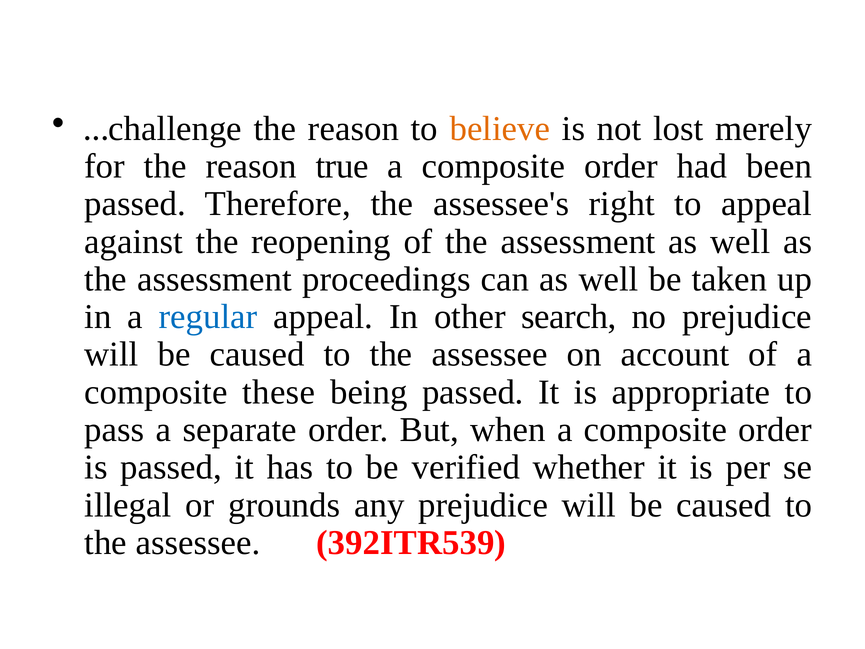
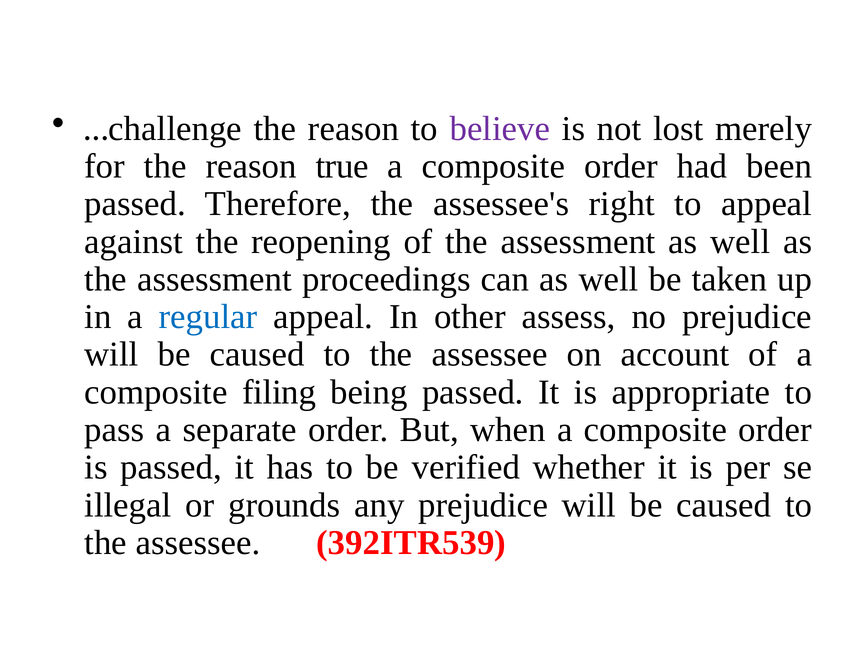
believe colour: orange -> purple (500, 129)
search: search -> assess (569, 317)
these: these -> filing (279, 392)
